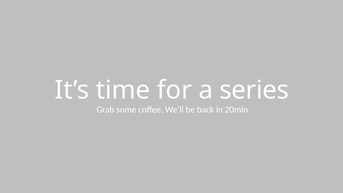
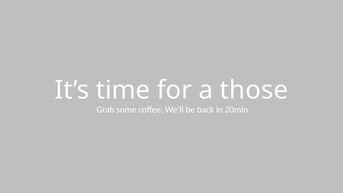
series: series -> those (254, 90)
